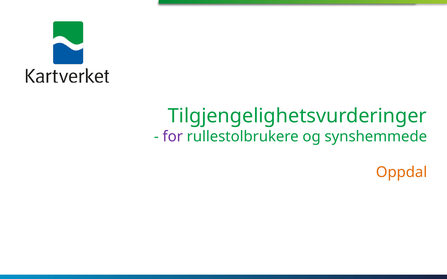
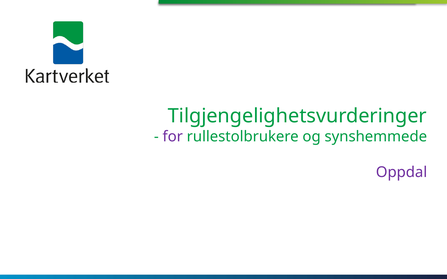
Oppdal colour: orange -> purple (402, 172)
